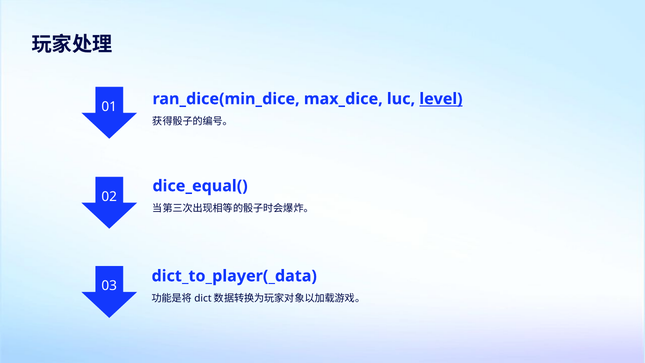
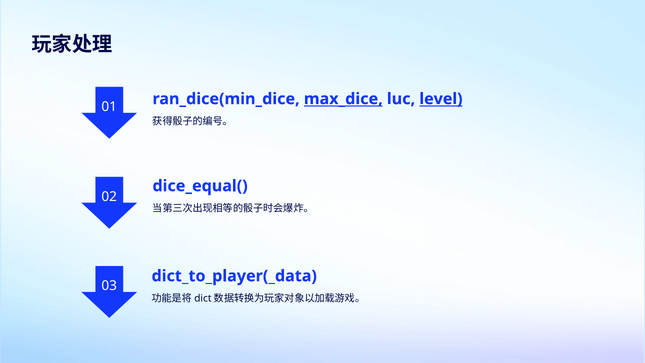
max_dice underline: none -> present (343, 99)
